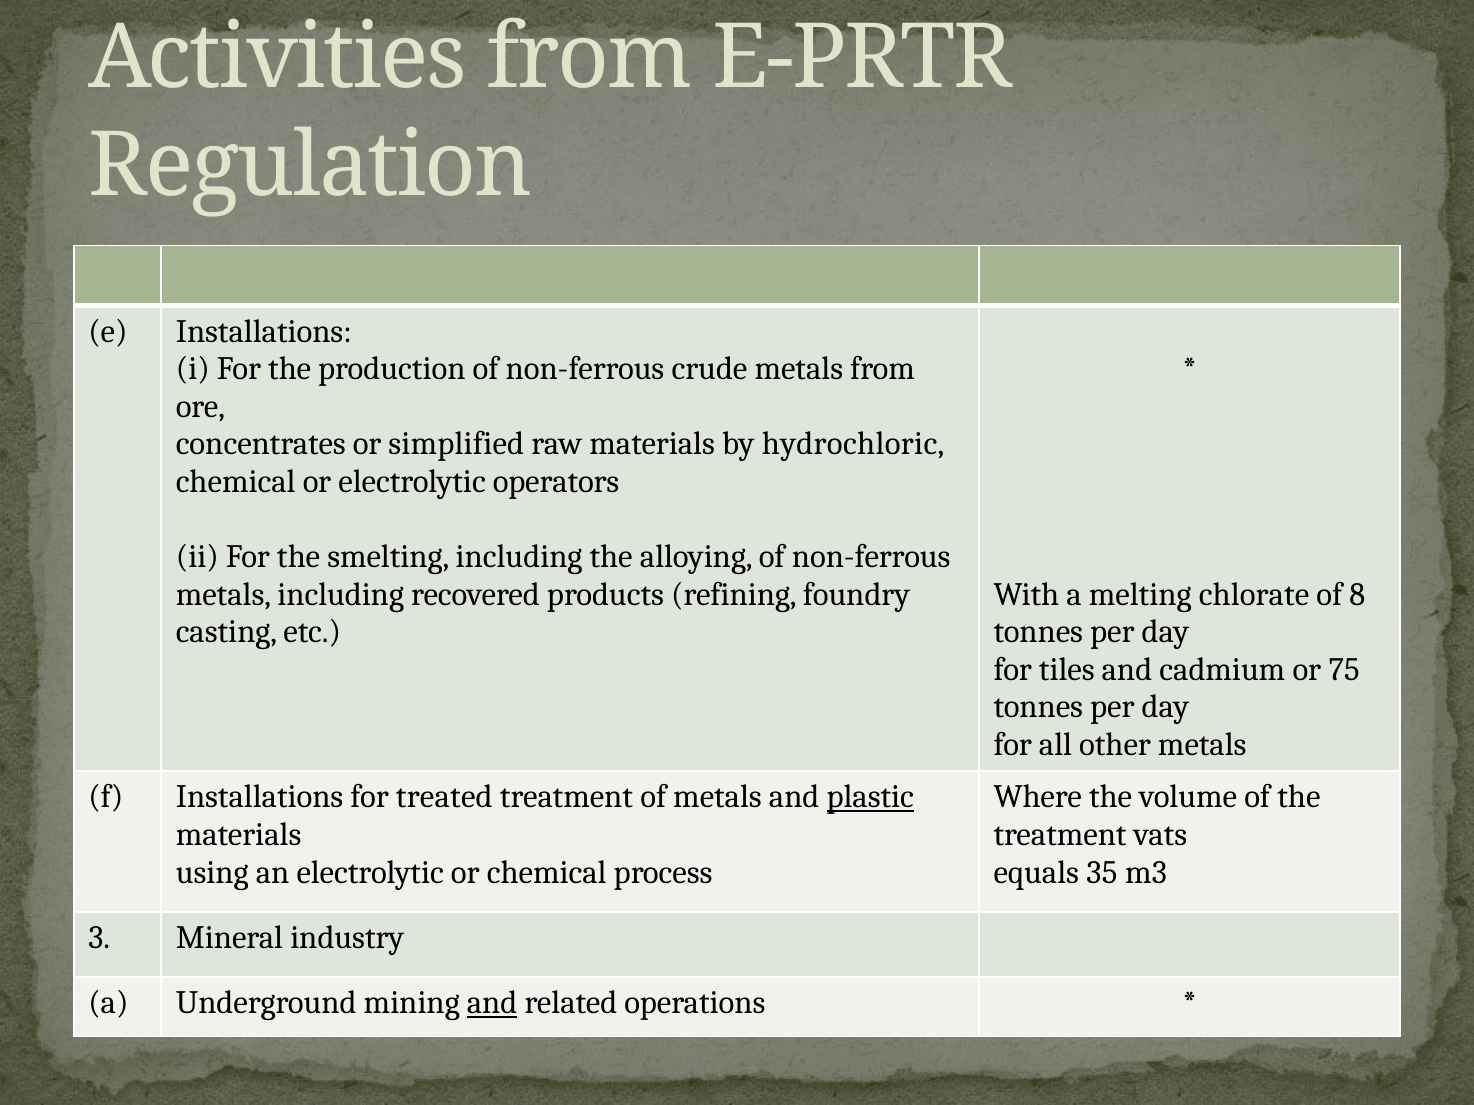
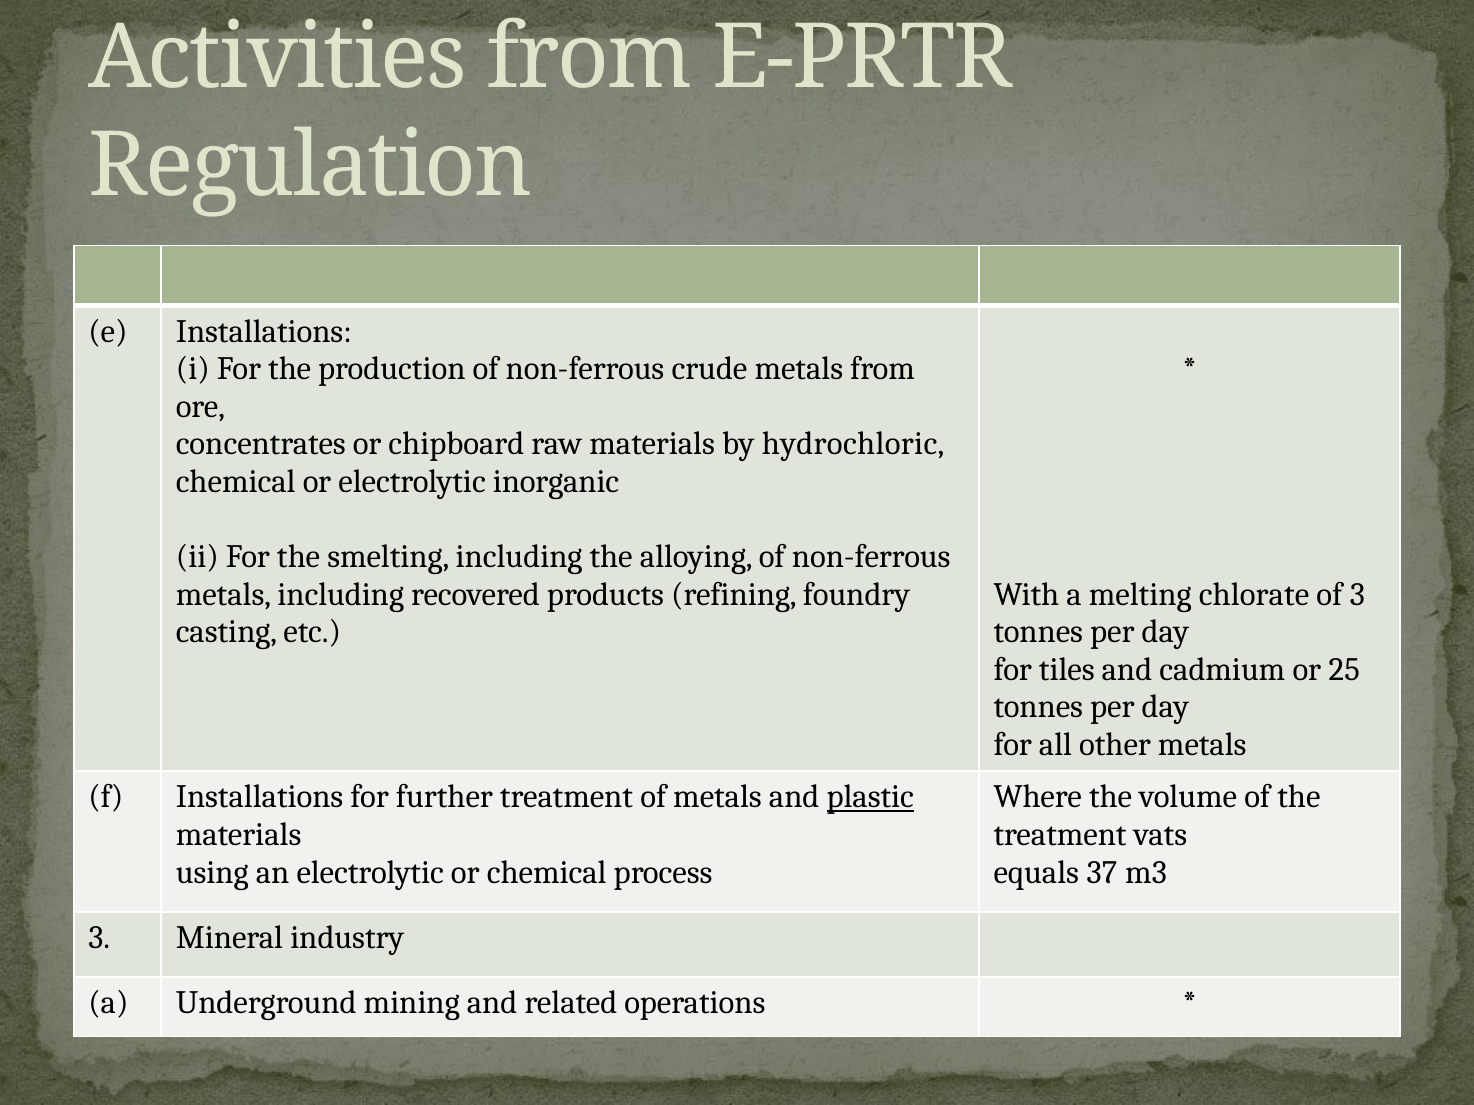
simplified: simplified -> chipboard (456, 444)
operators: operators -> inorganic (556, 482)
of 8: 8 -> 3 (1357, 595)
75: 75 -> 25 (1344, 670)
treated: treated -> further (444, 798)
35: 35 -> 37 (1102, 873)
and underline: present -> none (492, 1003)
